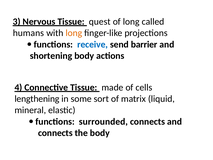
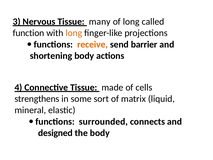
quest: quest -> many (100, 22)
humans: humans -> function (29, 33)
receive colour: blue -> orange (93, 44)
lengthening: lengthening -> strengthens (37, 99)
connects: connects -> designed (55, 133)
